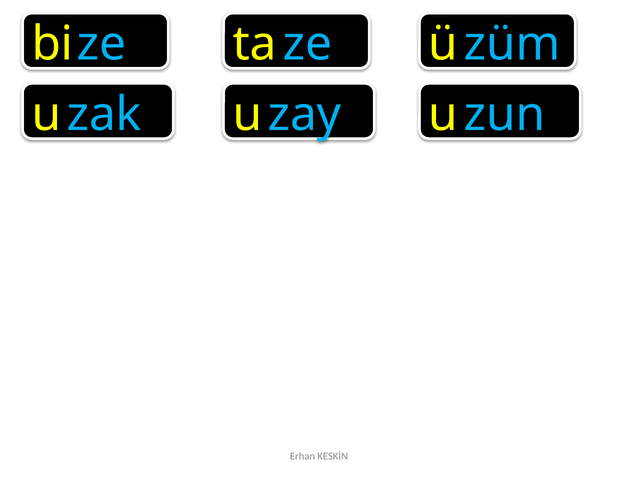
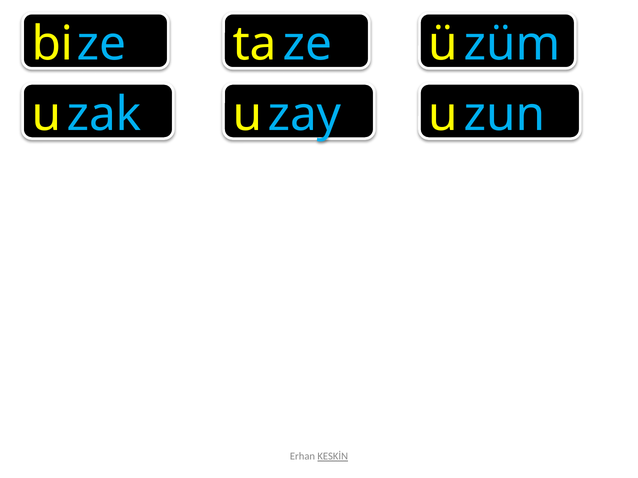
KESKİN underline: none -> present (333, 457)
